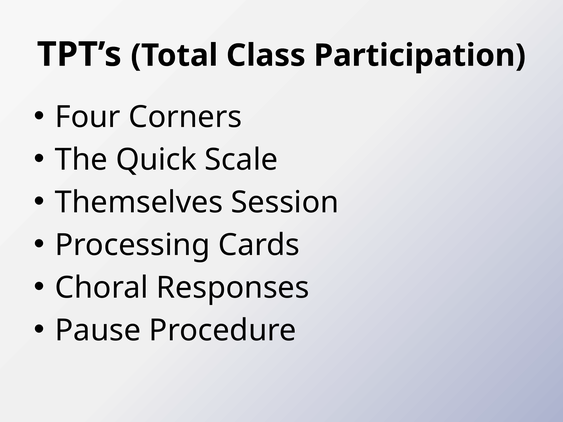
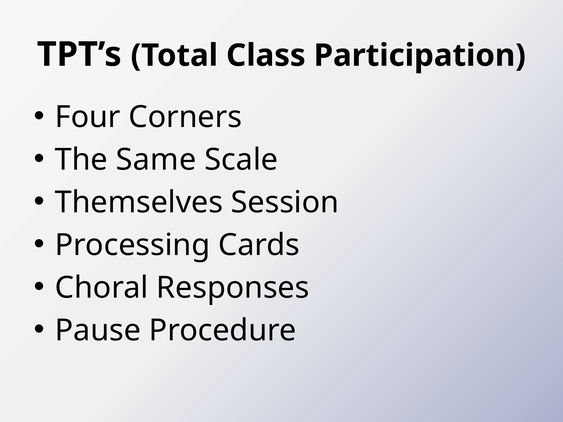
Quick: Quick -> Same (156, 160)
